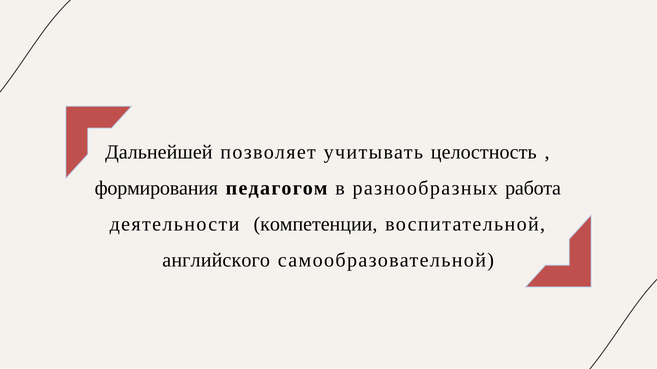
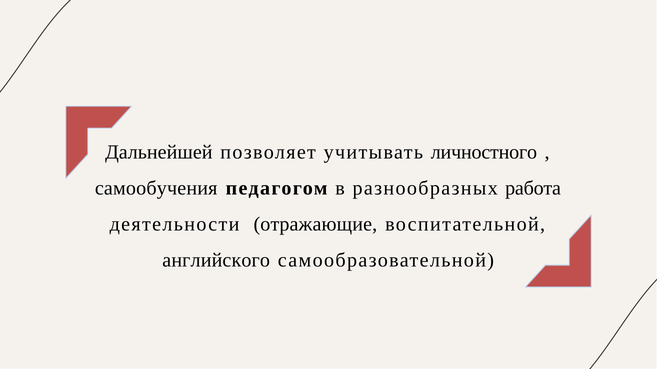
целостность: целостность -> личностного (484, 152)
формирования: формирования -> самообучения (156, 188)
компетенции: компетенции -> отражающие (315, 224)
